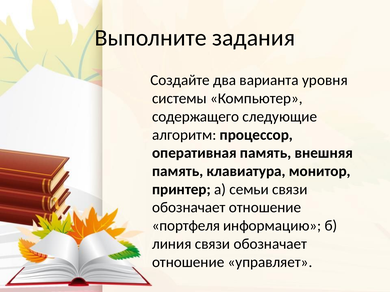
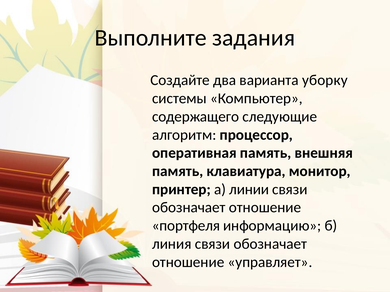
уровня: уровня -> уборку (325, 80)
семьи: семьи -> линии (249, 190)
